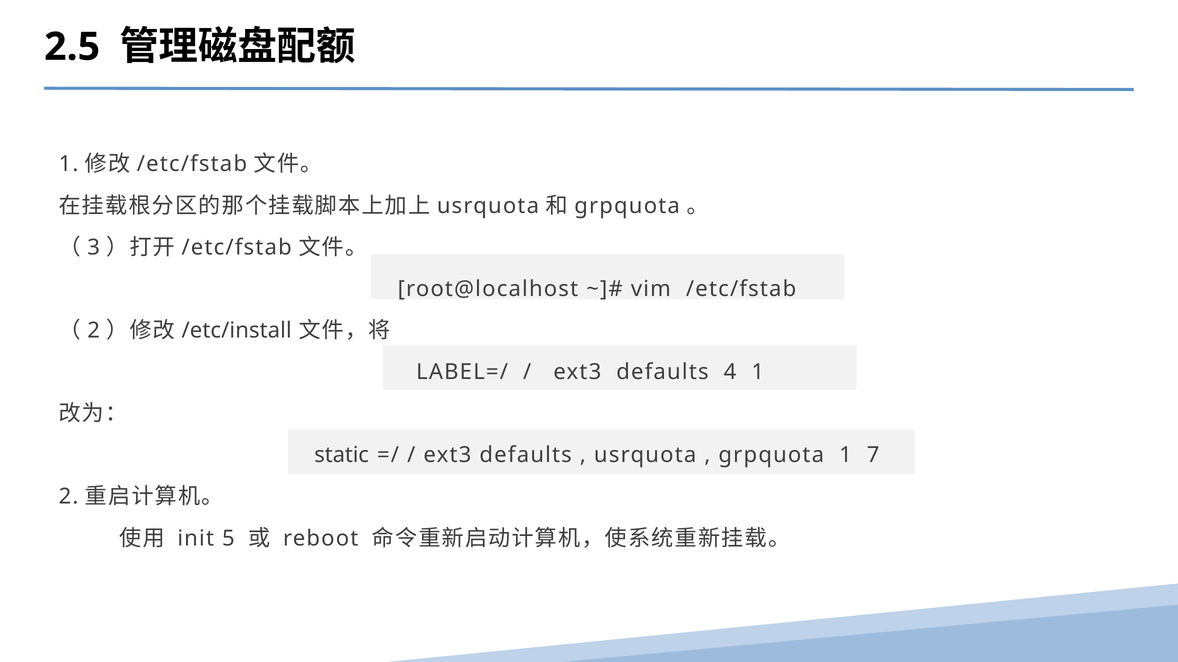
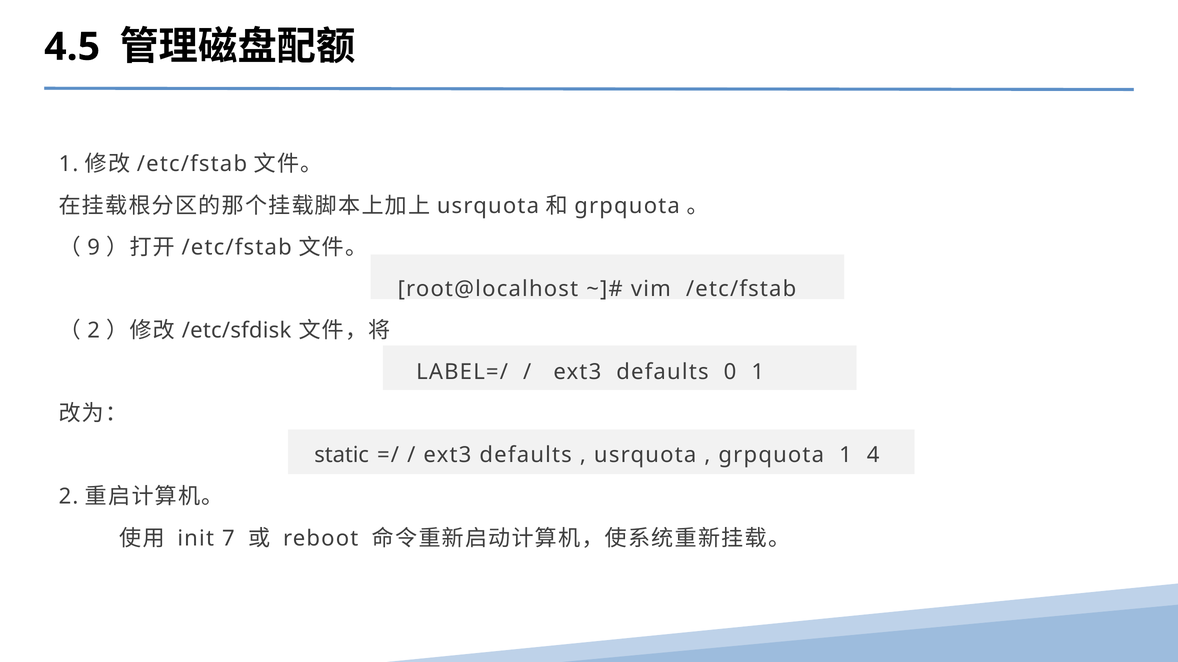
2.5: 2.5 -> 4.5 (72, 47)
3: 3 -> 9 (94, 248)
/etc/install: /etc/install -> /etc/sfdisk (237, 331)
4: 4 -> 0 (730, 372)
7: 7 -> 4 (873, 456)
5: 5 -> 7 (228, 539)
